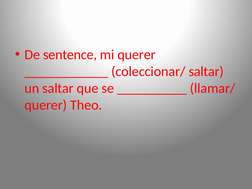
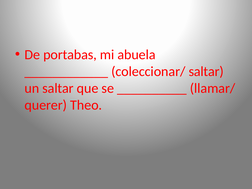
sentence: sentence -> portabas (70, 55)
mi querer: querer -> abuela (137, 55)
